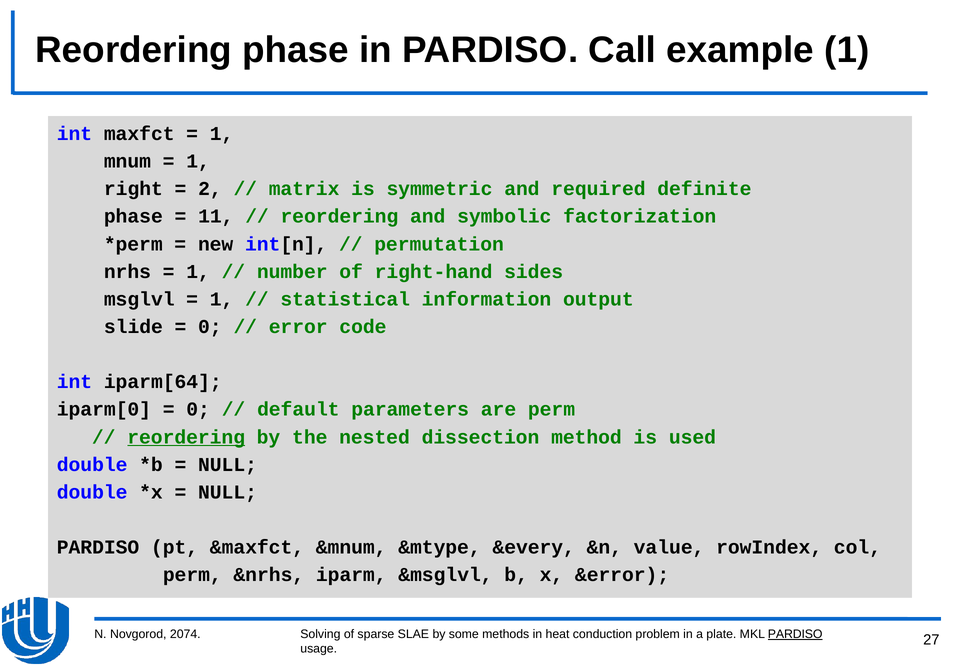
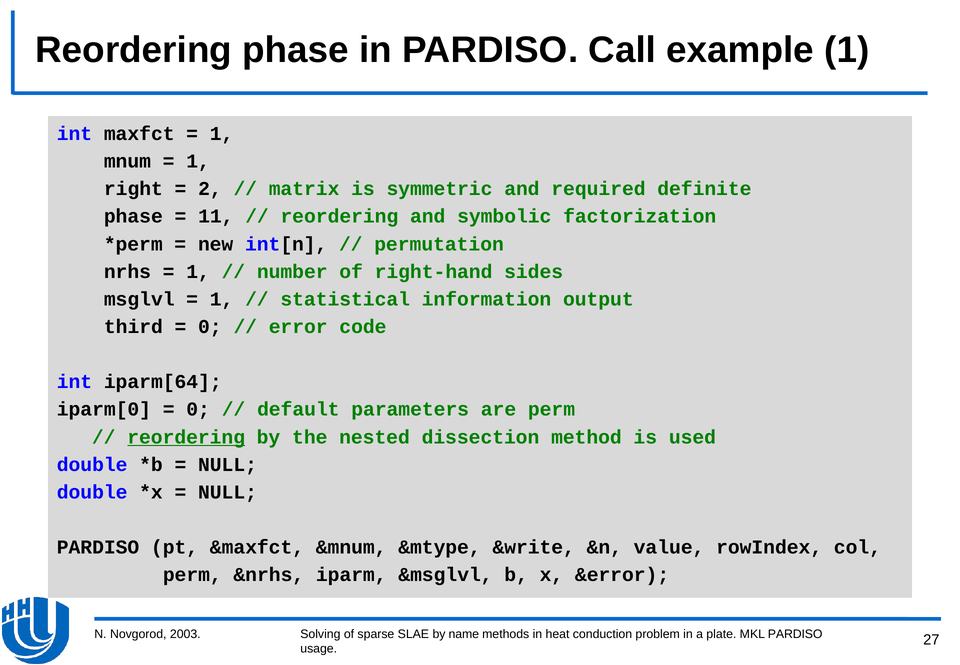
slide: slide -> third (133, 327)
&every: &every -> &write (534, 547)
2074: 2074 -> 2003 (185, 634)
some: some -> name (464, 634)
PARDISO underline: present -> none (795, 634)
